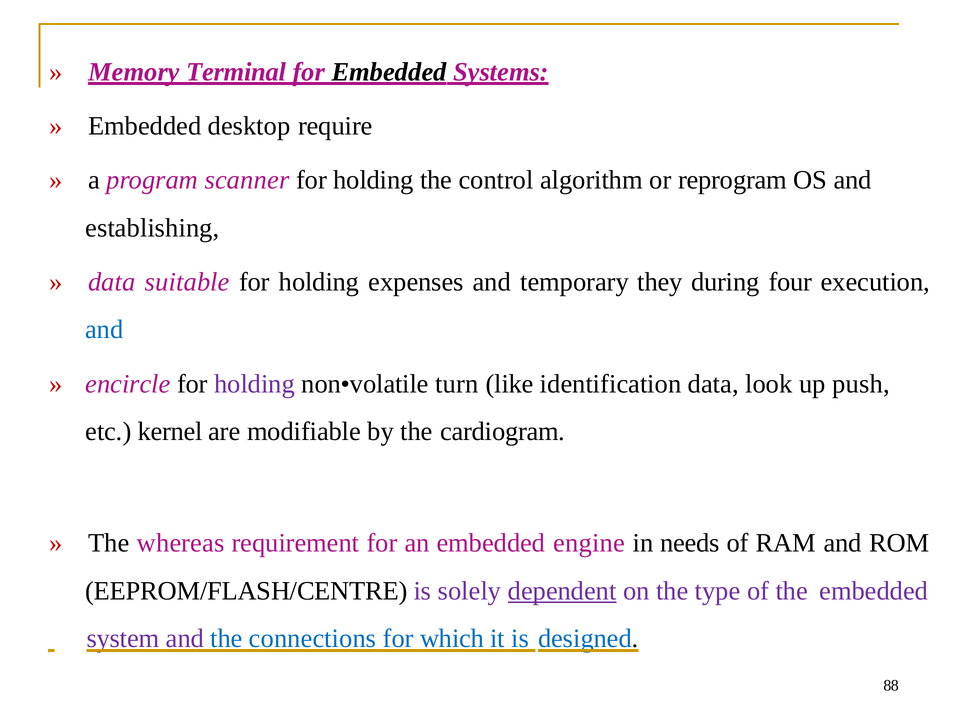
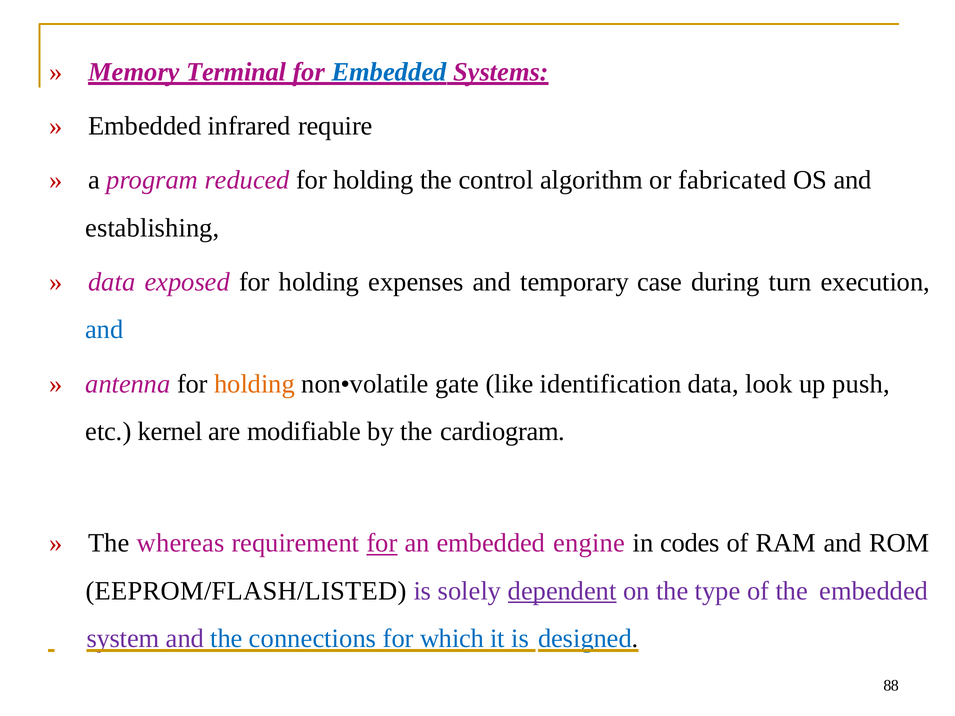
Embedded colour: black -> blue (389, 72)
desktop: desktop -> infrared (249, 126)
scanner: scanner -> reduced (247, 180)
reprogram: reprogram -> fabricated (732, 180)
suitable: suitable -> exposed (187, 282)
they: they -> case (660, 282)
four: four -> turn (790, 282)
encircle: encircle -> antenna (128, 384)
holding colour: purple -> orange (254, 384)
turn: turn -> gate (457, 384)
for underline: none -> present (382, 543)
needs: needs -> codes (690, 543)
EEPROM/FLASH/CENTRE: EEPROM/FLASH/CENTRE -> EEPROM/FLASH/LISTED (246, 591)
